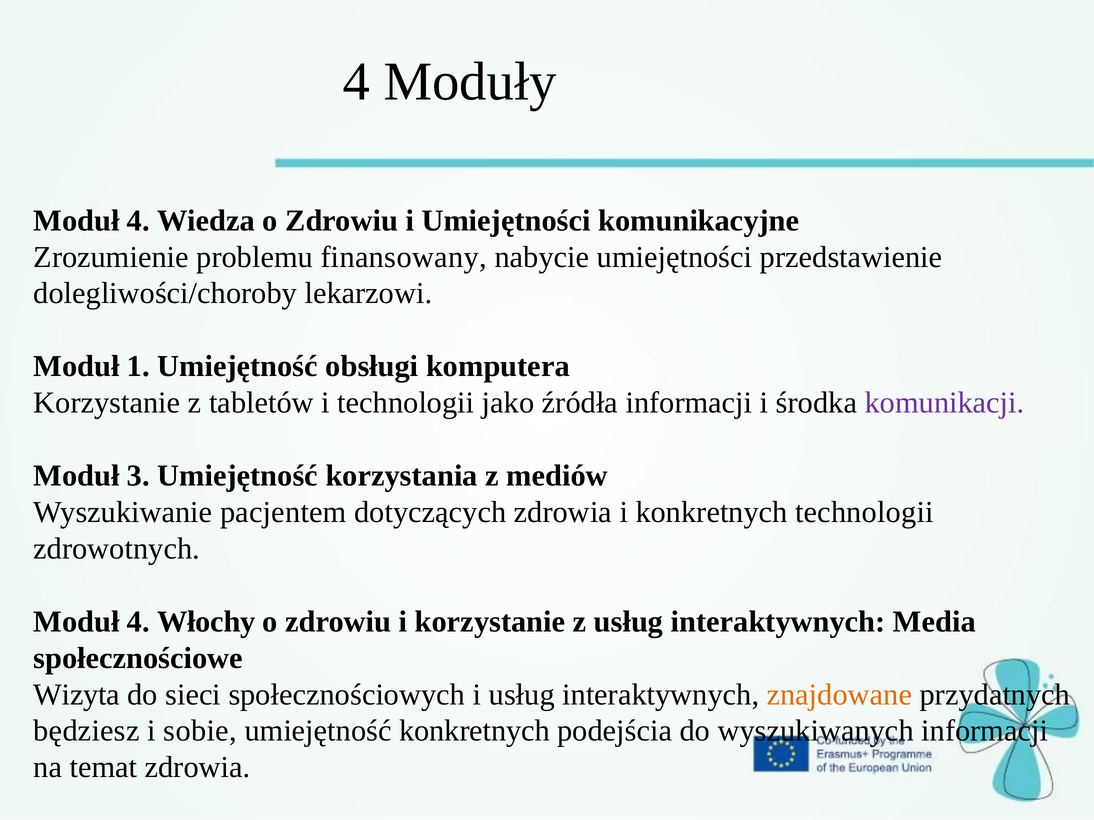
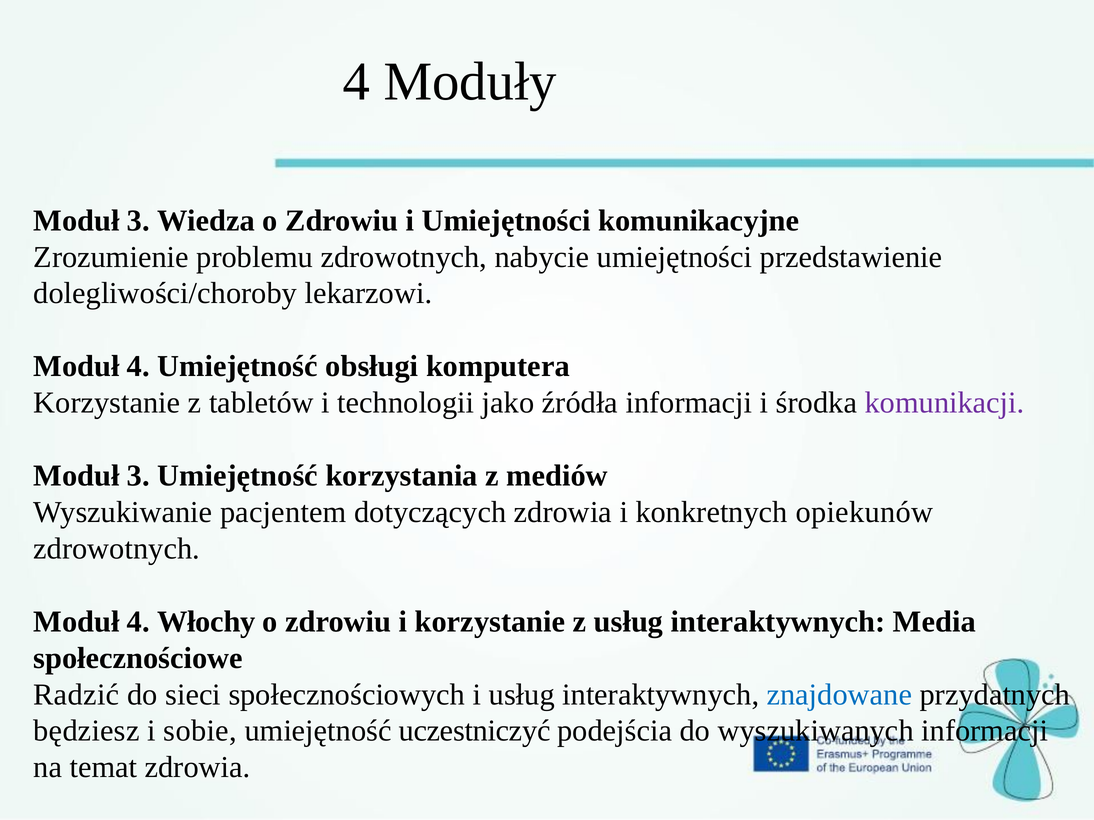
4: 4 -> 3 (138, 221)
problemu finansowany: finansowany -> zdrowotnych (404, 257)
1: 1 -> 4 (138, 367)
konkretnych technologii: technologii -> opiekunów (864, 513)
Wizyta: Wizyta -> Radzić (76, 695)
znajdowane colour: orange -> blue (839, 695)
umiejętność konkretnych: konkretnych -> uczestniczyć (475, 731)
